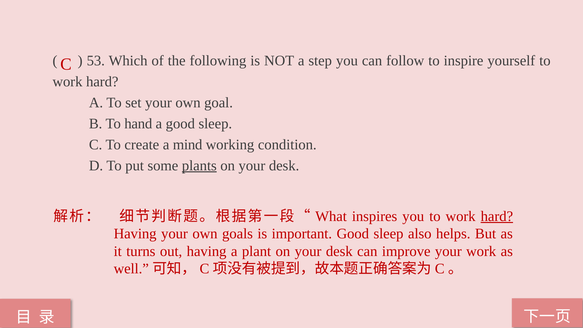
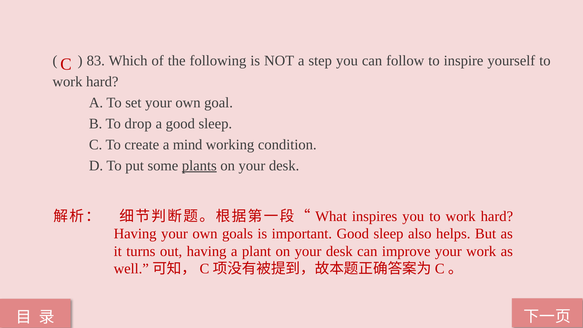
53: 53 -> 83 (96, 61)
hand: hand -> drop (138, 124)
hard underline: present -> none (497, 216)
